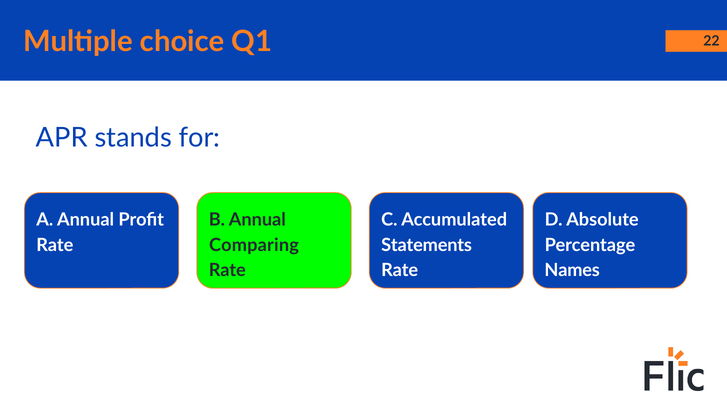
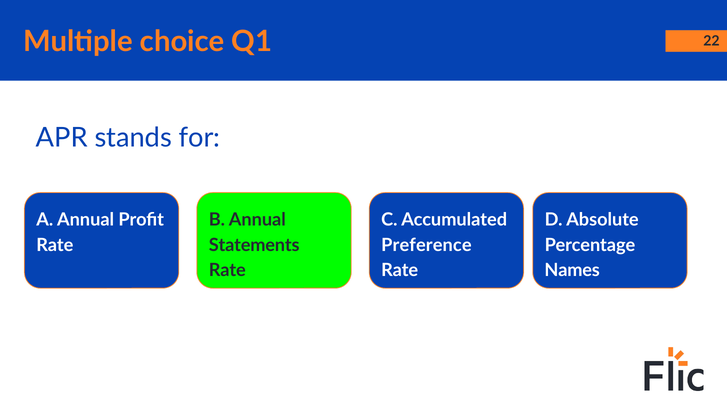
Comparing: Comparing -> Statements (254, 245)
Statements: Statements -> Preference (426, 245)
